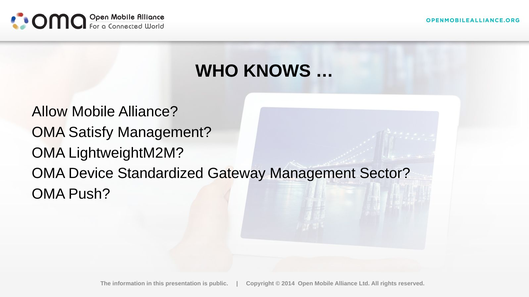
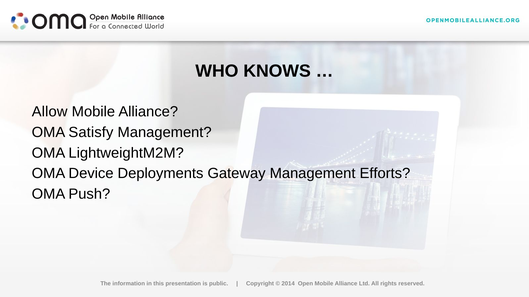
Standardized: Standardized -> Deployments (160, 174)
Sector: Sector -> Efforts (385, 174)
